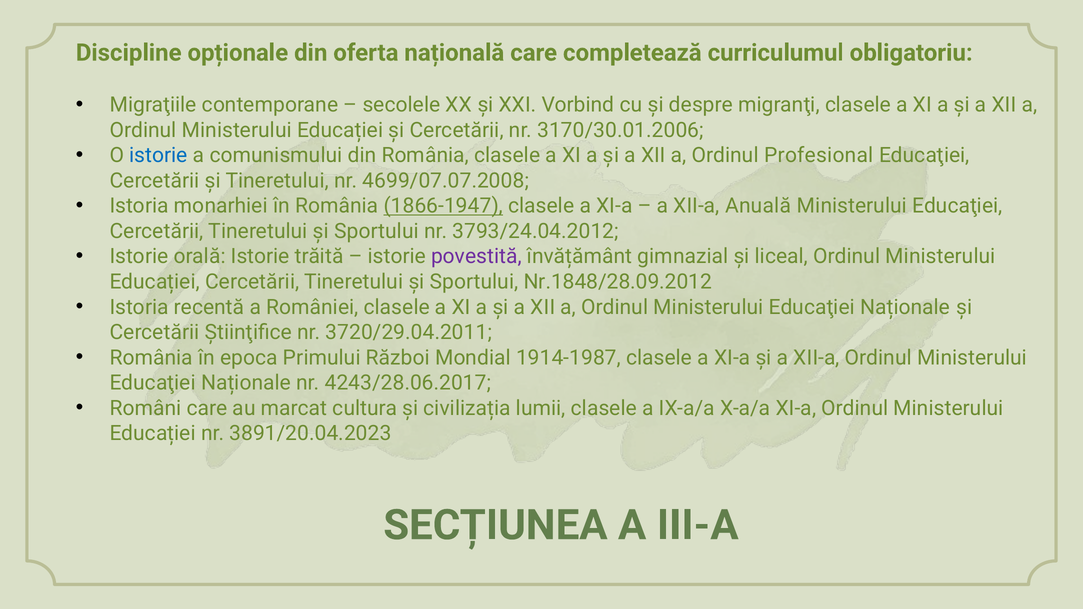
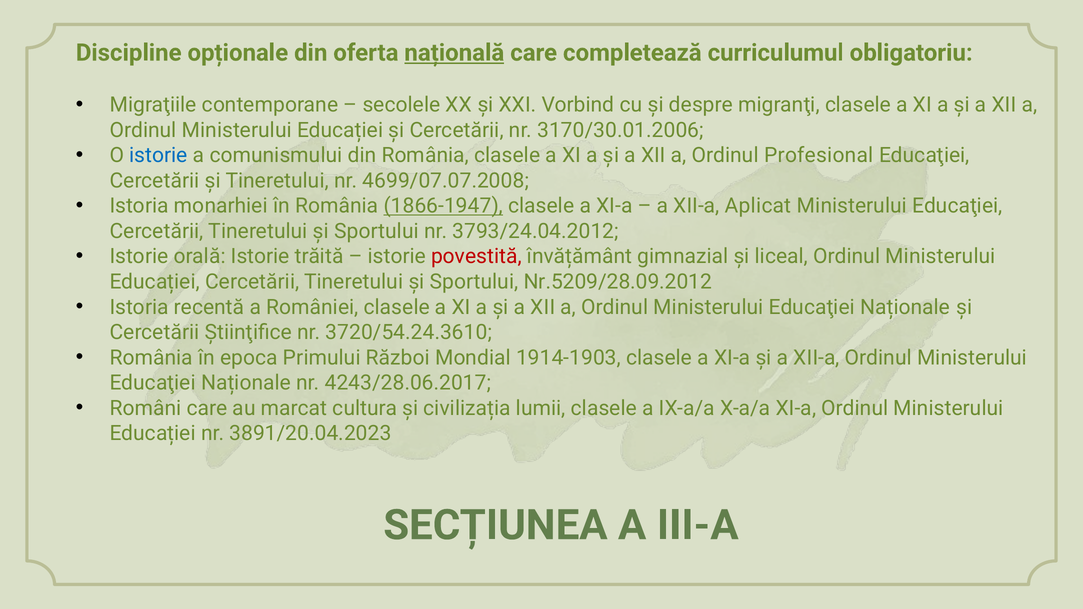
națională underline: none -> present (454, 53)
Anuală: Anuală -> Aplicat (758, 206)
povestită colour: purple -> red (476, 257)
Nr.1848/28.09.2012: Nr.1848/28.09.2012 -> Nr.5209/28.09.2012 (618, 282)
3720/29.04.2011: 3720/29.04.2011 -> 3720/54.24.3610 (409, 332)
1914-1987: 1914-1987 -> 1914-1903 (568, 358)
